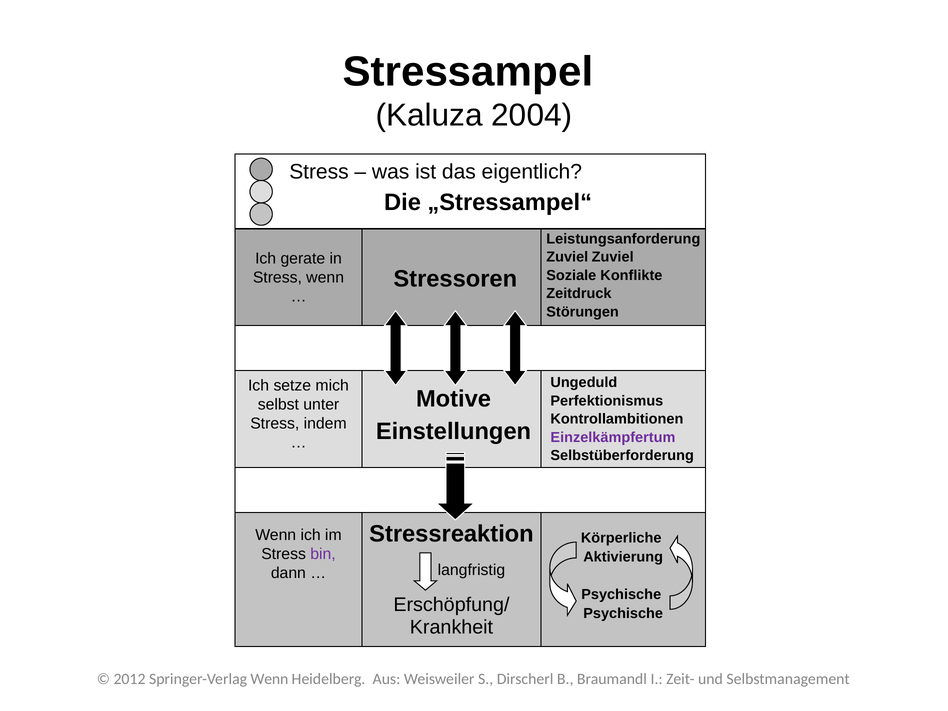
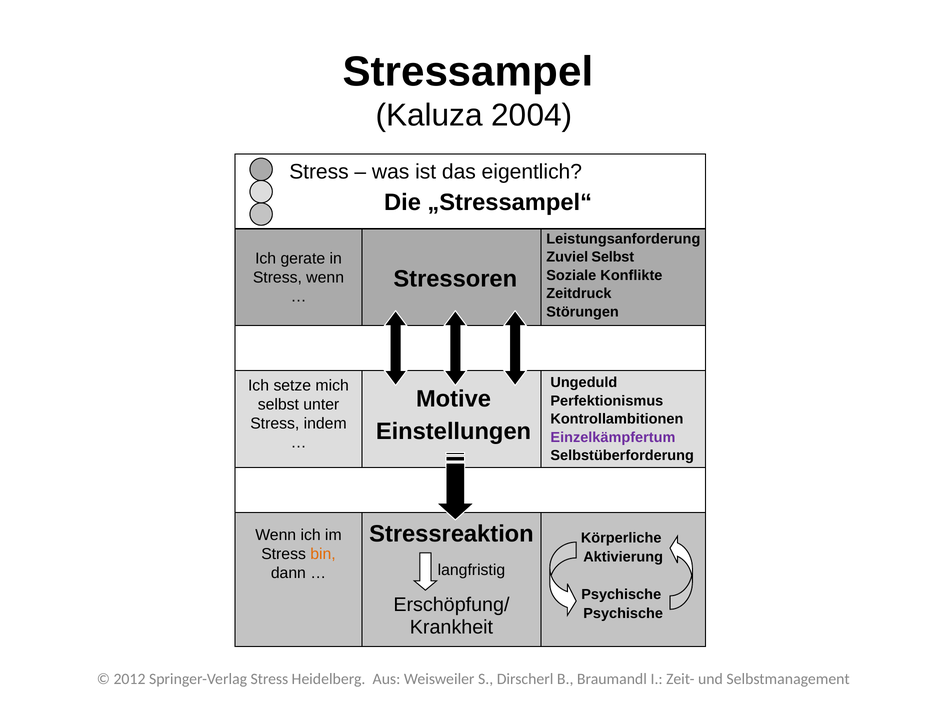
Zuviel Zuviel: Zuviel -> Selbst (613, 257)
bin colour: purple -> orange (323, 554)
Springer-Verlag Wenn: Wenn -> Stress (269, 679)
